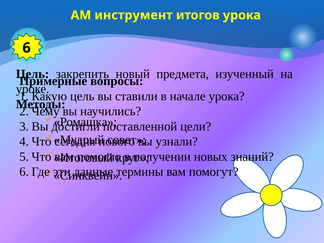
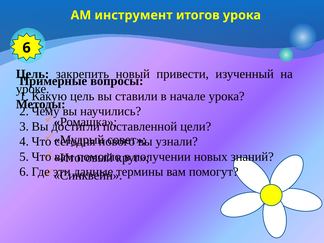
предмета: предмета -> привести (183, 74)
